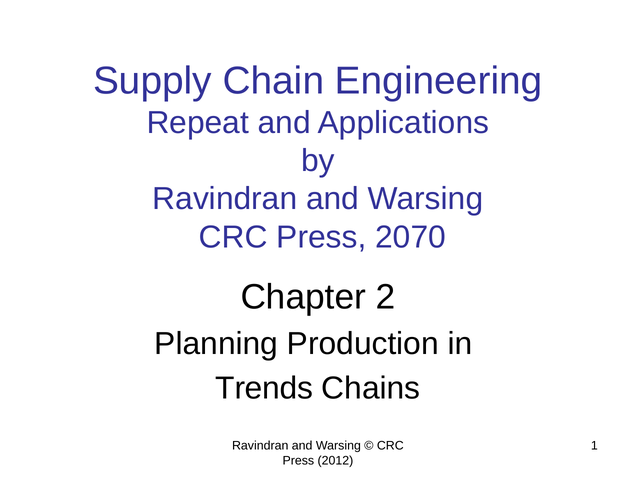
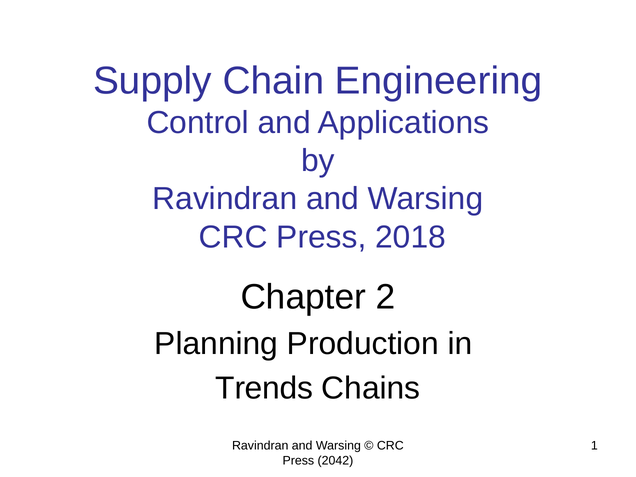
Repeat: Repeat -> Control (198, 123)
2070: 2070 -> 2018 (411, 237)
2012: 2012 -> 2042 (335, 461)
